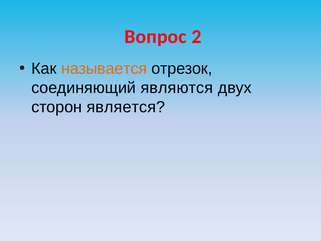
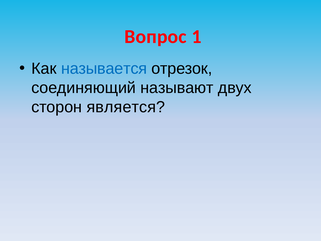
2: 2 -> 1 (196, 36)
называется colour: orange -> blue (104, 69)
являются: являются -> называют (177, 88)
